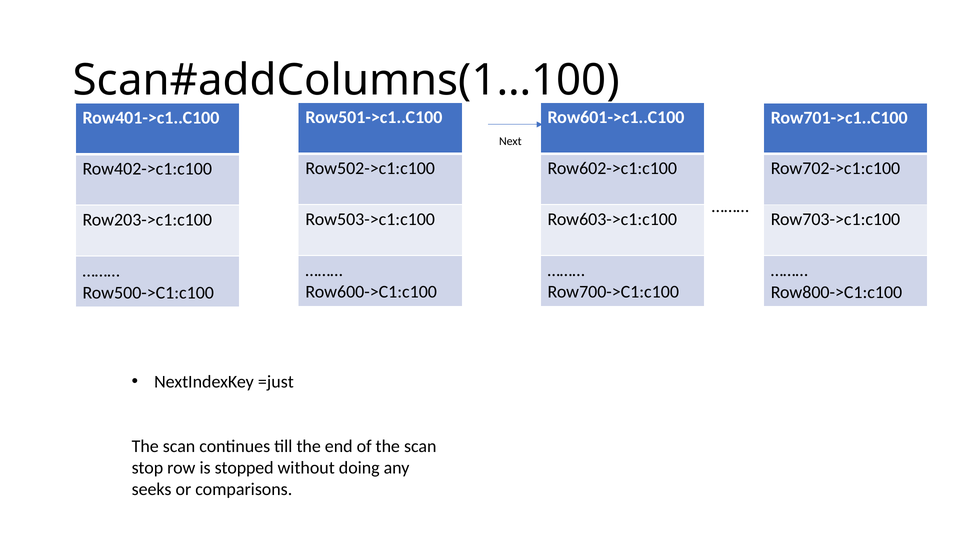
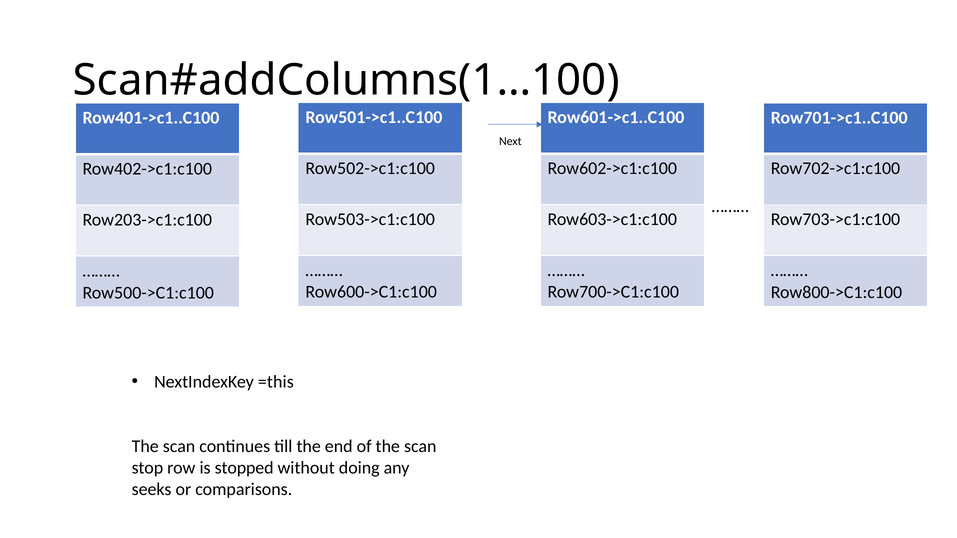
=just: =just -> =this (276, 382)
